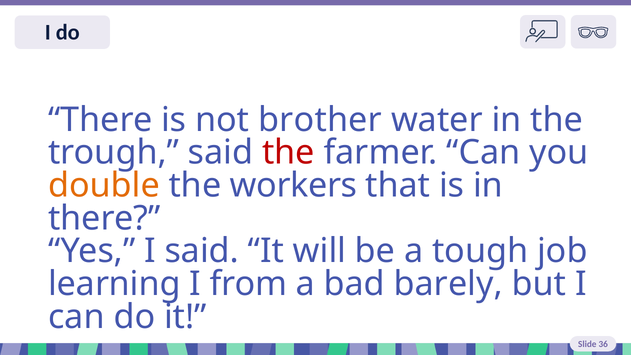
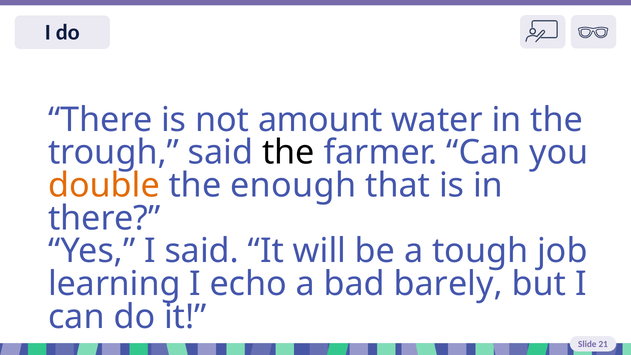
brother: brother -> amount (320, 120)
the colour: red -> black (288, 153)
workers: workers -> enough (293, 185)
from: from -> echo (248, 284)
36: 36 -> 21 (603, 344)
